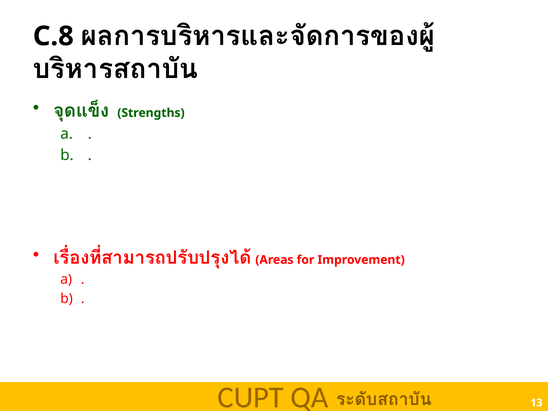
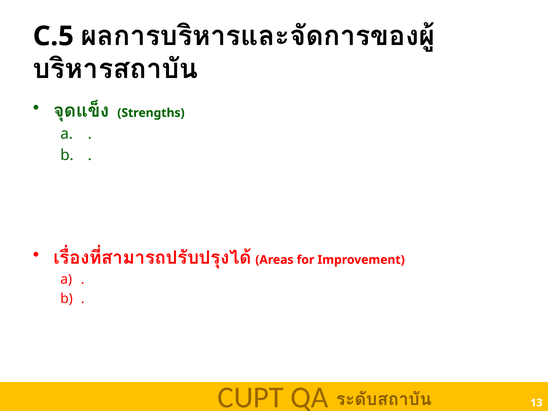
C.8: C.8 -> C.5 (53, 36)
